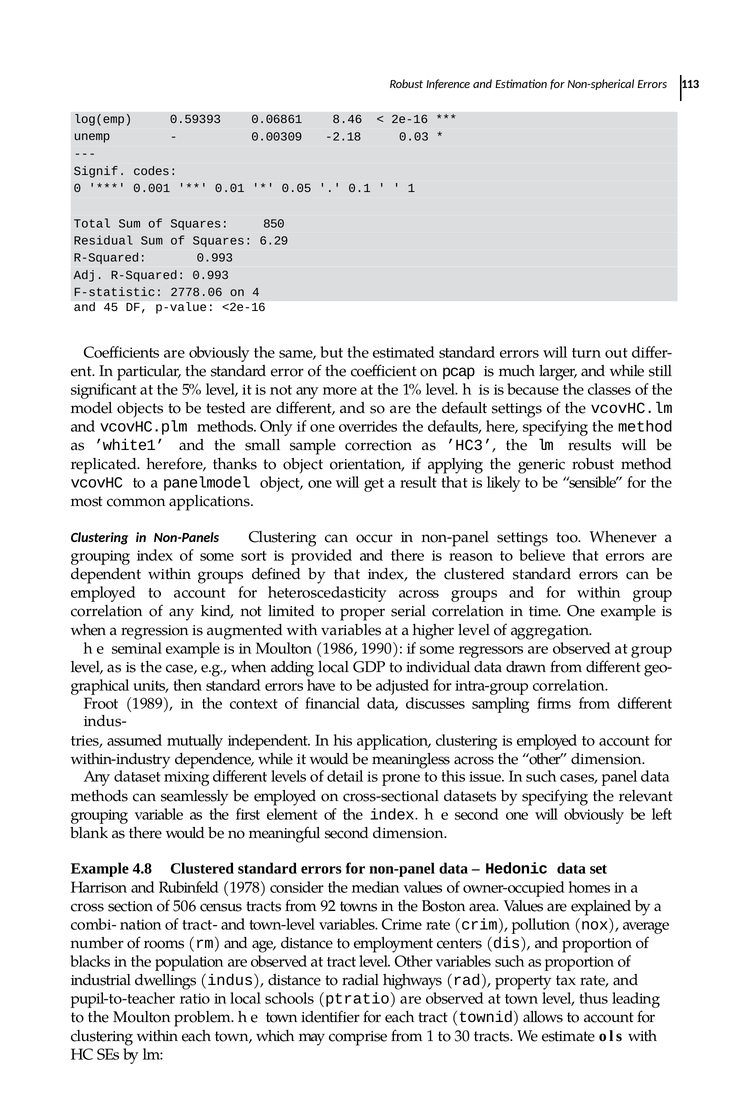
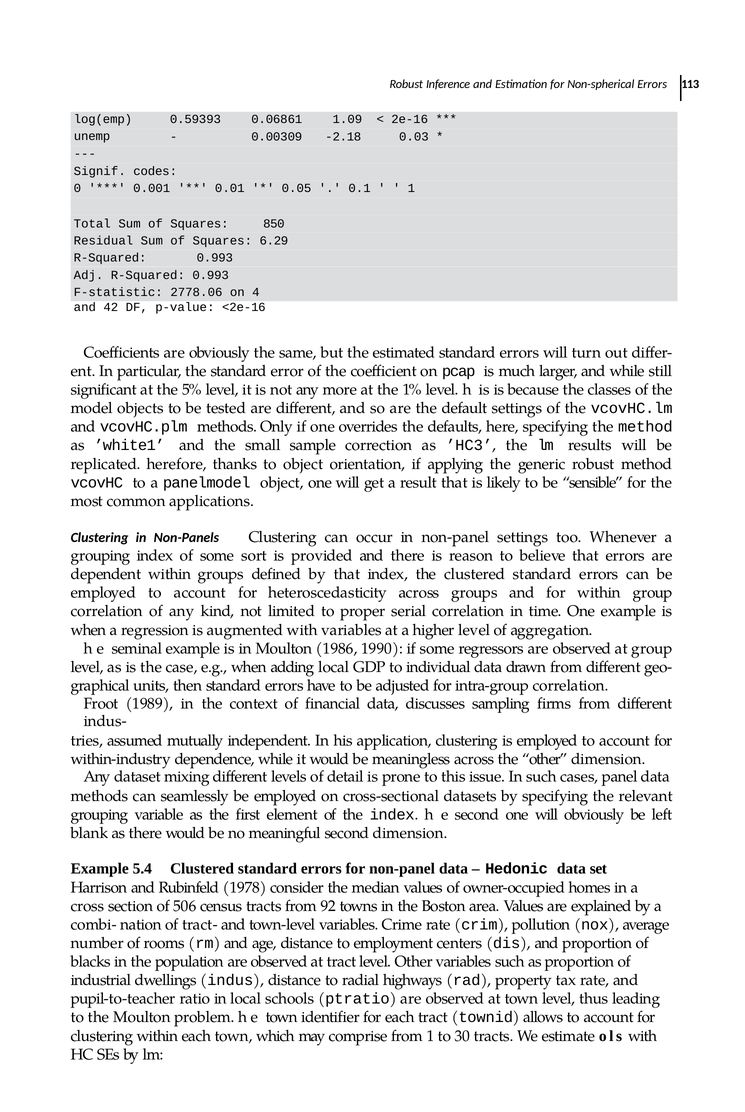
8.46: 8.46 -> 1.09 (347, 119)
45: 45 -> 42 (111, 307)
4.8: 4.8 -> 5.4 (142, 870)
